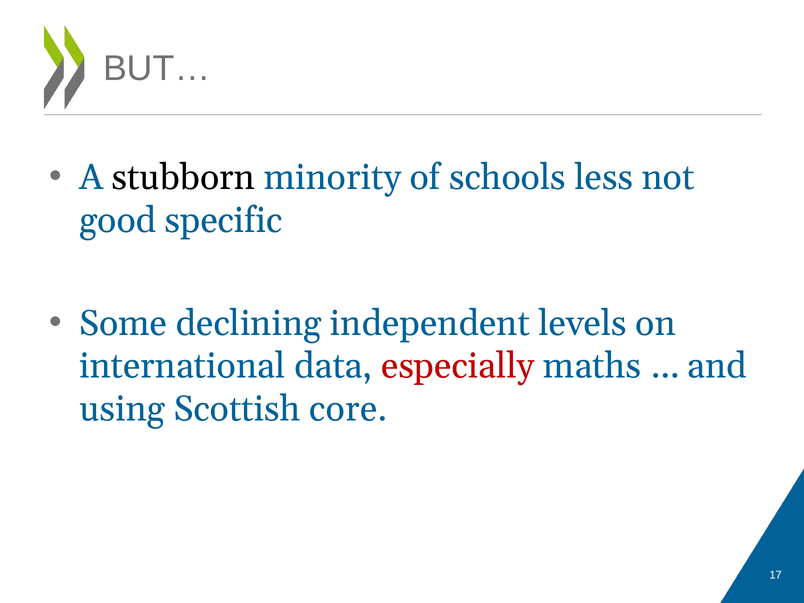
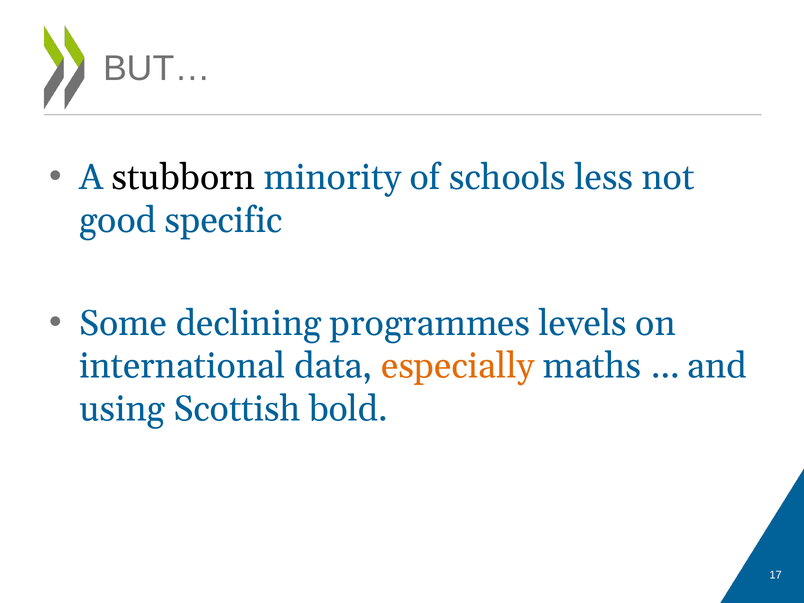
independent: independent -> programmes (430, 323)
especially colour: red -> orange (458, 366)
core: core -> bold (349, 409)
